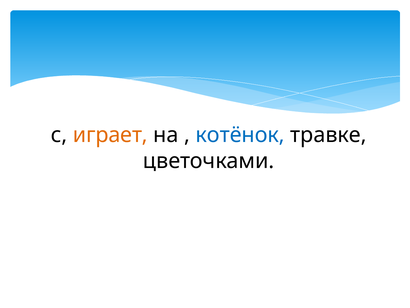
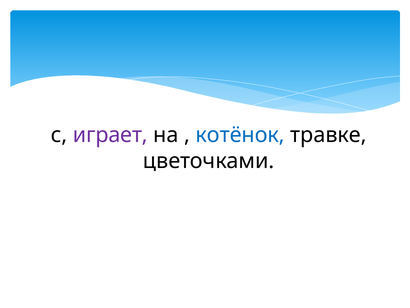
играет colour: orange -> purple (110, 135)
